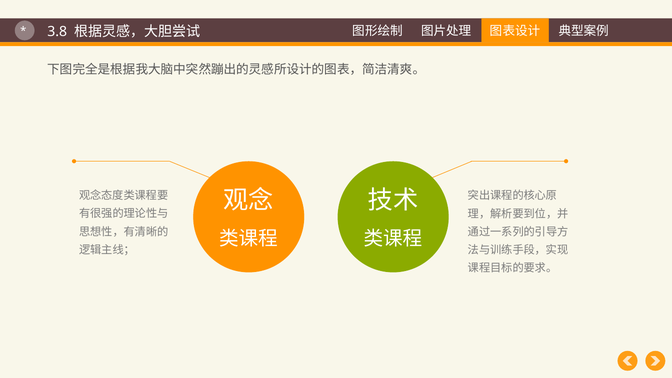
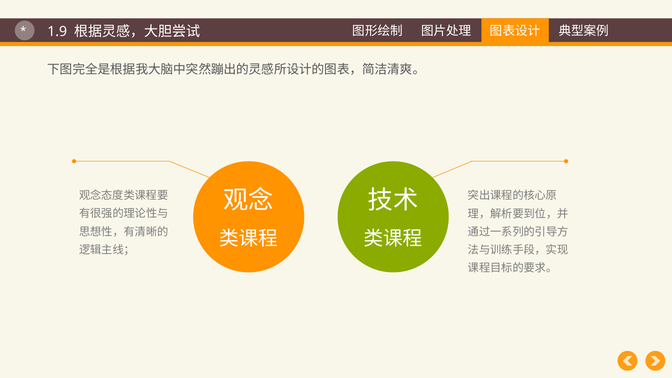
3.8: 3.8 -> 1.9 (57, 31)
